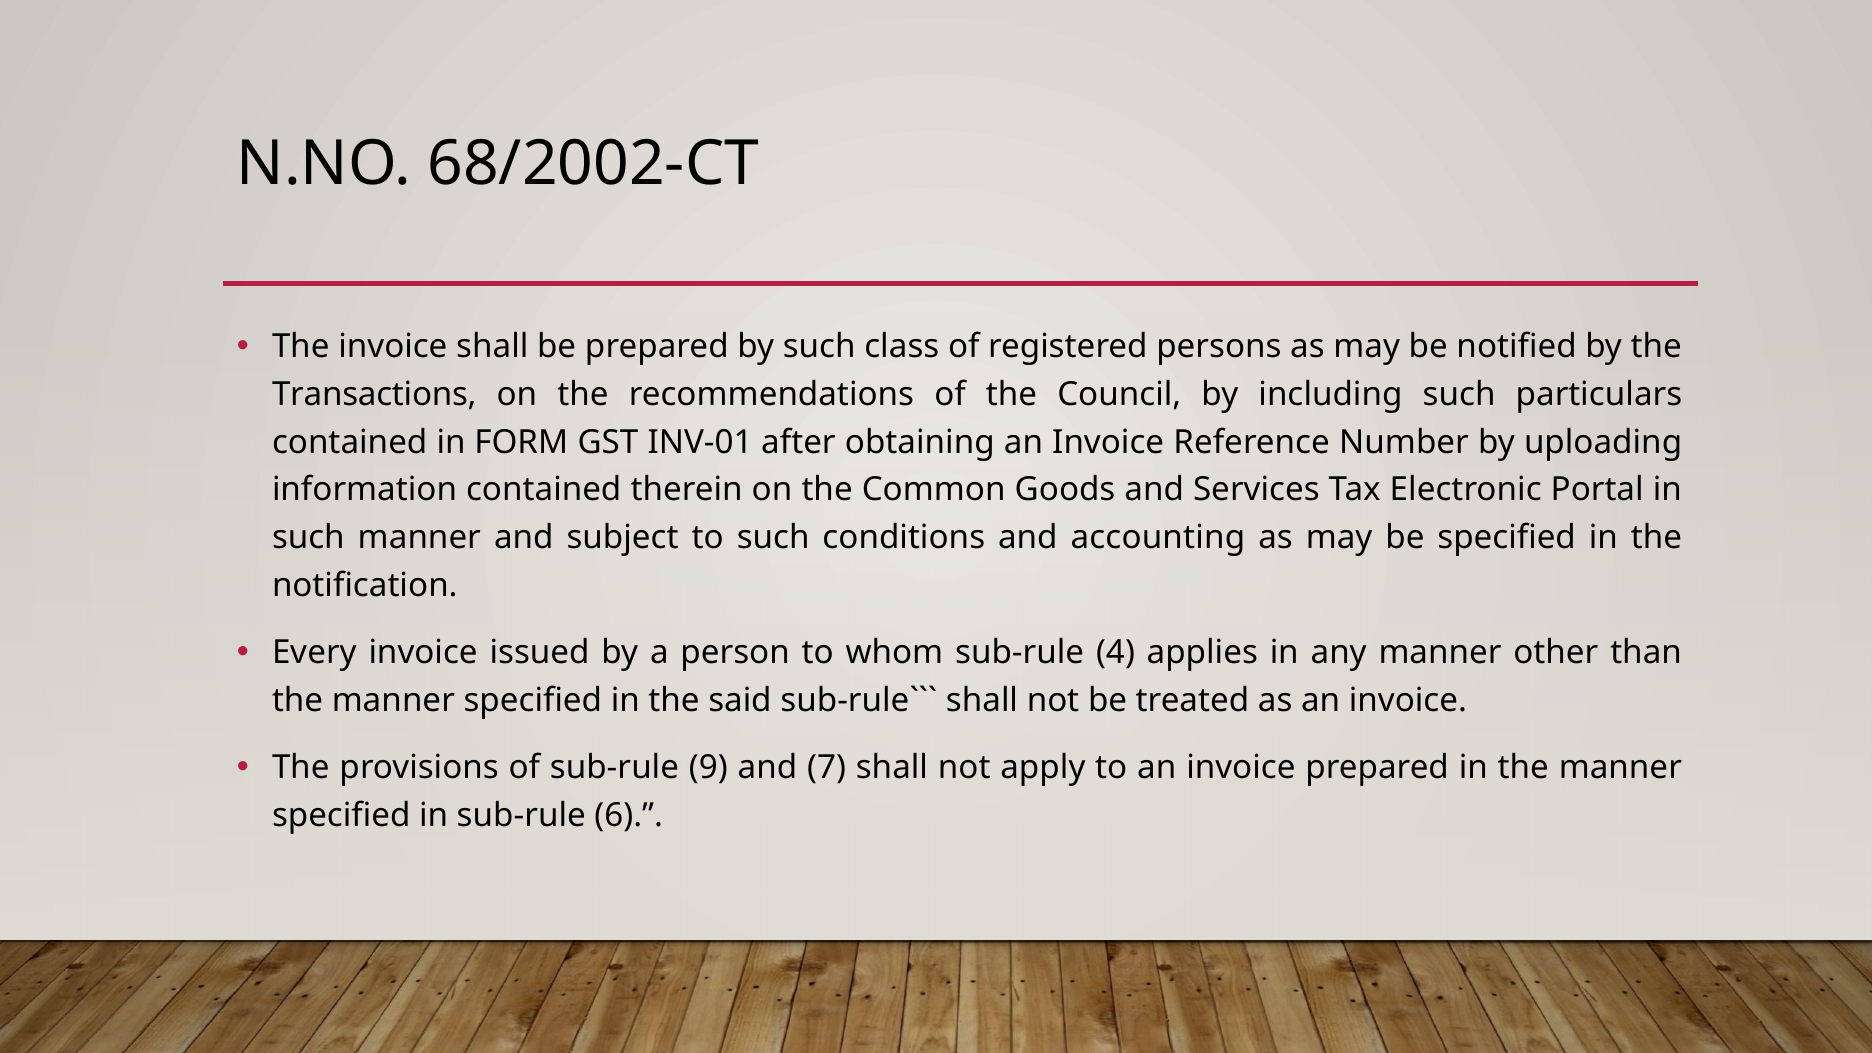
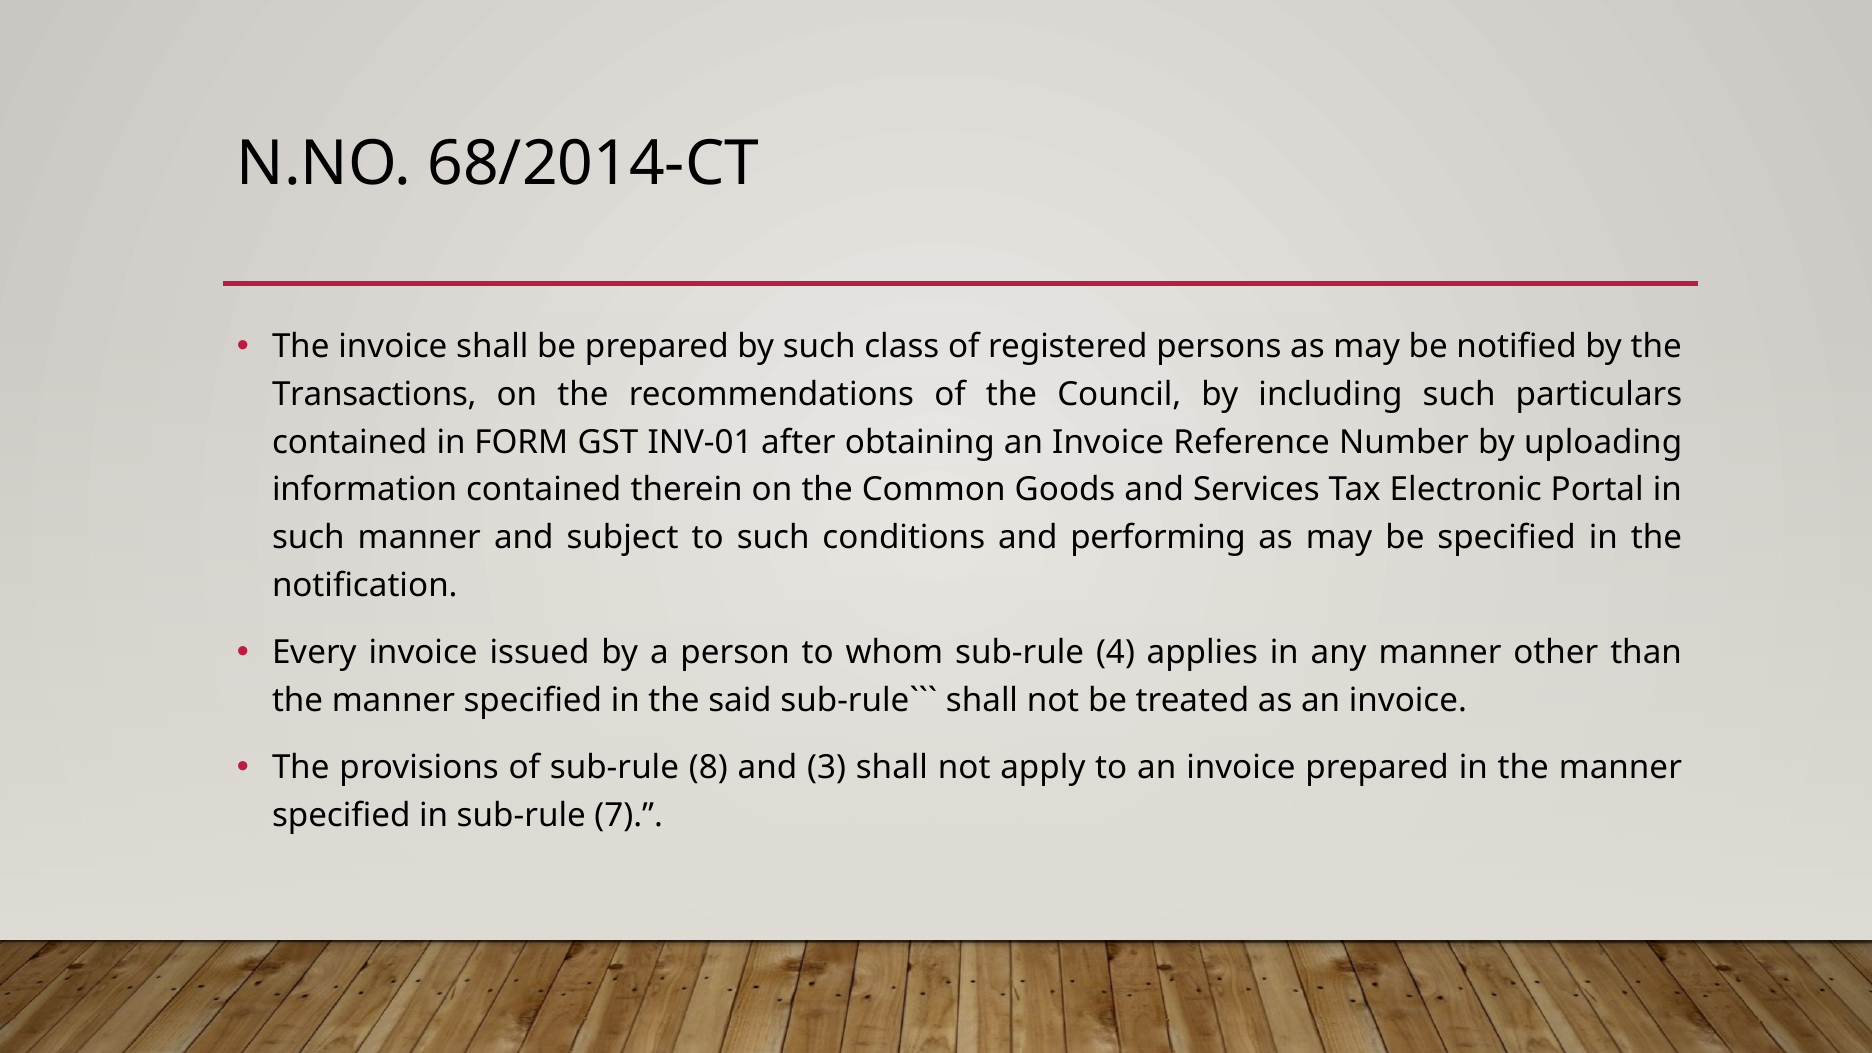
68/2002-CT: 68/2002-CT -> 68/2014-CT (593, 164)
accounting: accounting -> performing (1158, 538)
9: 9 -> 8 (708, 768)
7: 7 -> 3 (827, 768)
6: 6 -> 7 (629, 816)
